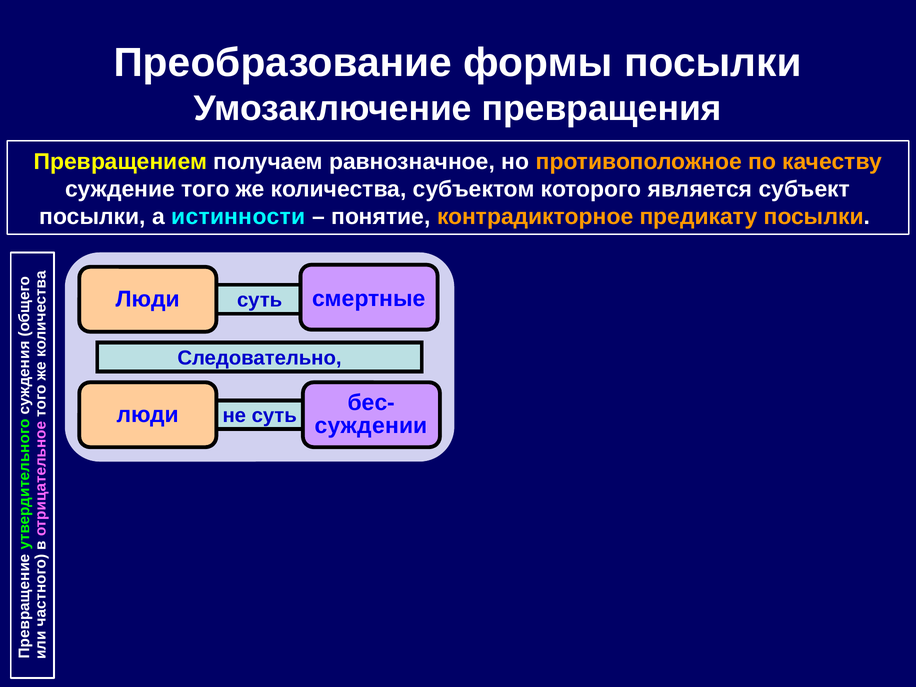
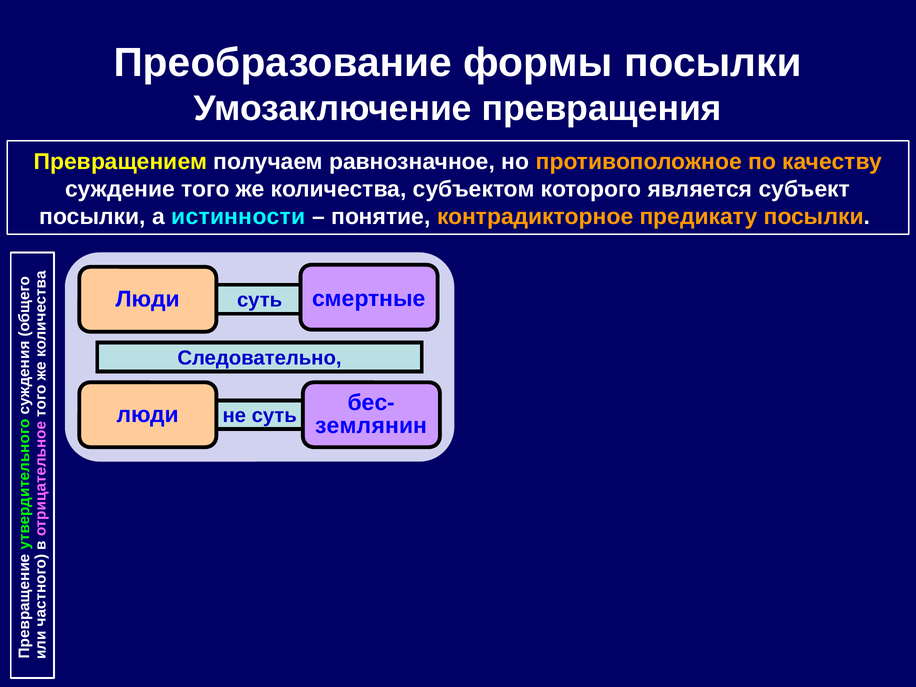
суждении: суждении -> землянин (371, 426)
